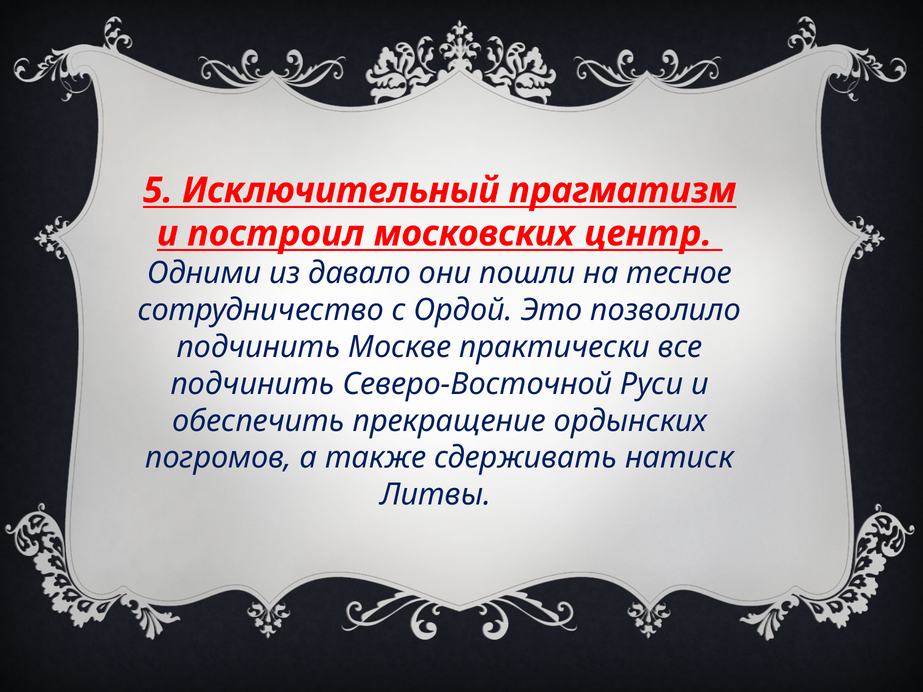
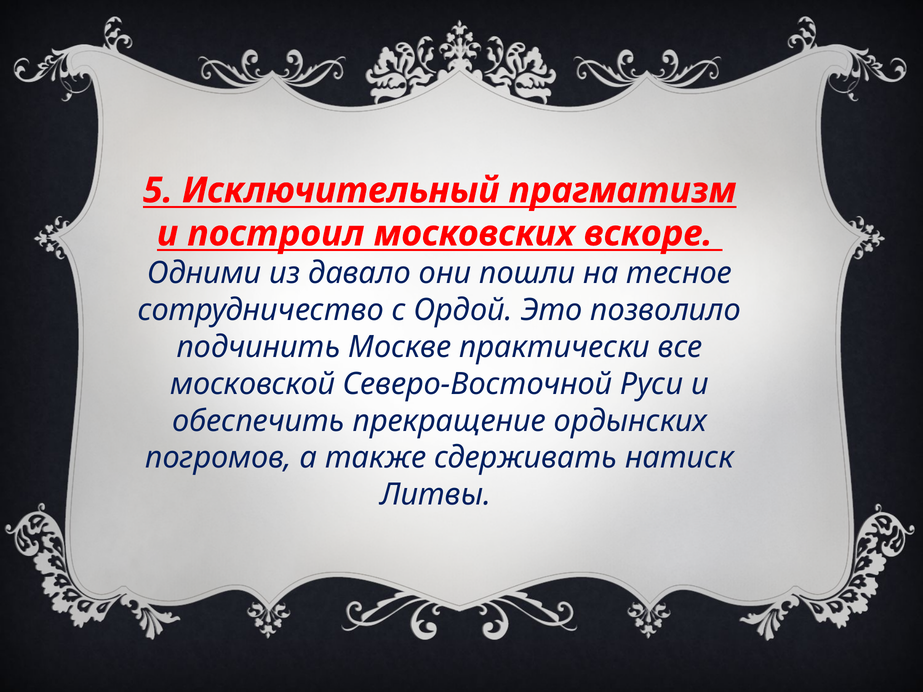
центр: центр -> вскоре (648, 234)
подчинить: подчинить -> московской (253, 384)
